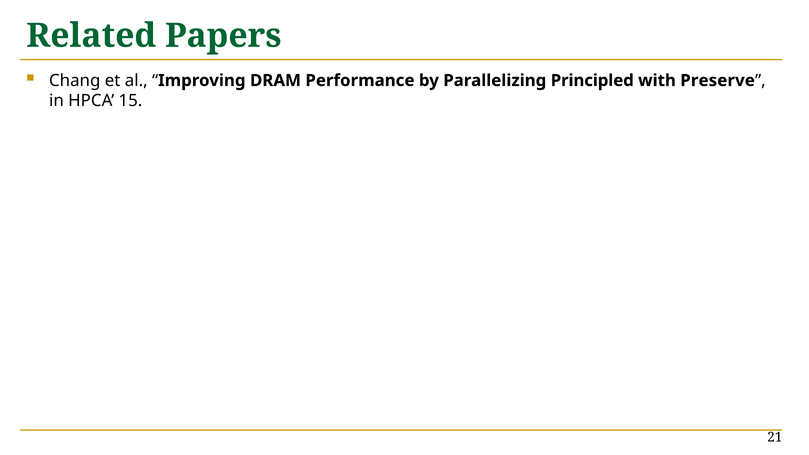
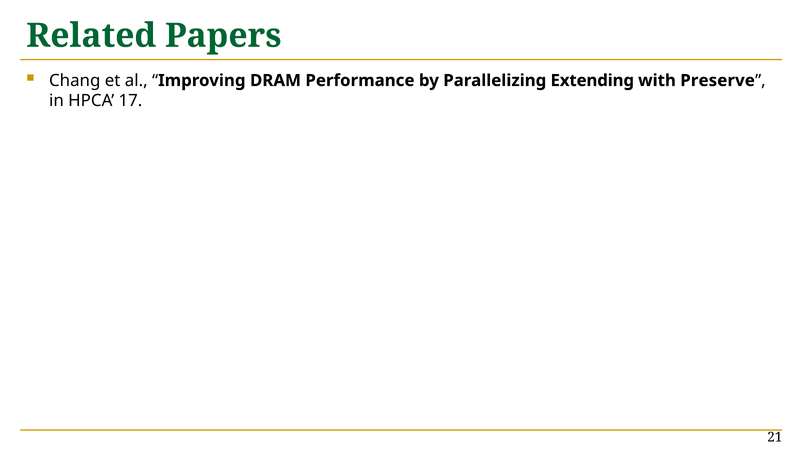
Principled: Principled -> Extending (592, 81)
15: 15 -> 17 (130, 101)
